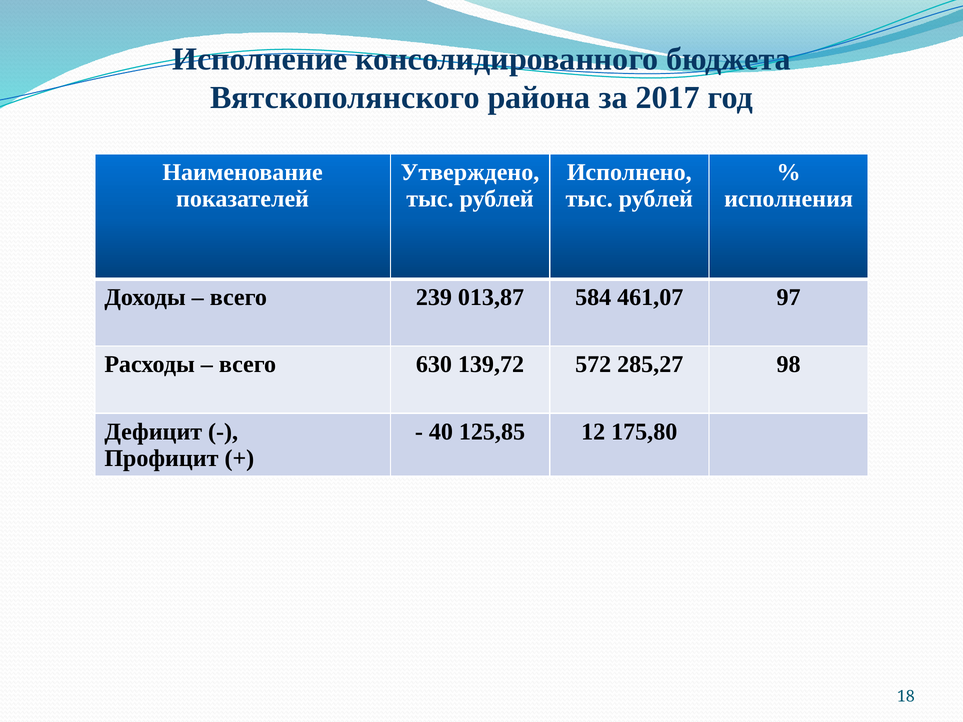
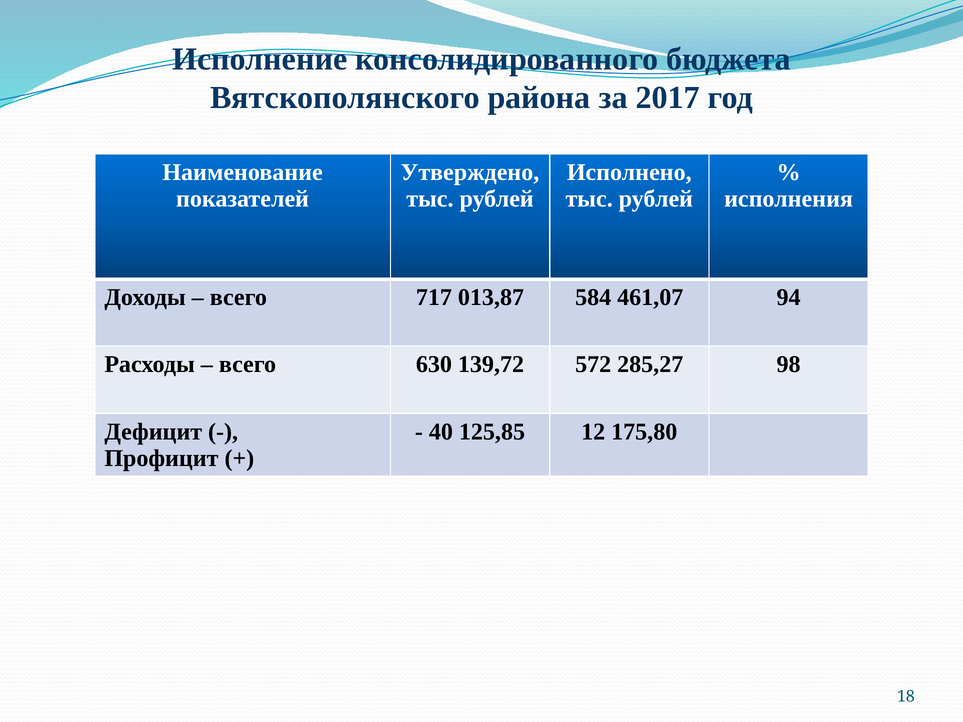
239: 239 -> 717 (434, 298)
97: 97 -> 94 (789, 298)
